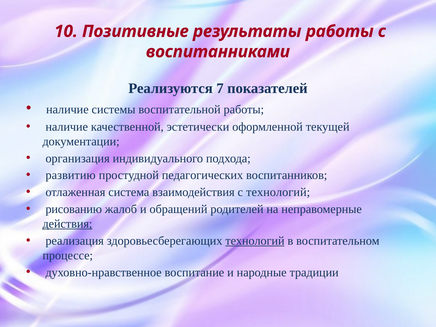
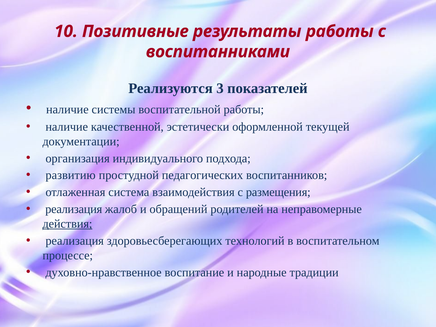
7: 7 -> 3 (220, 88)
с технологий: технологий -> размещения (278, 192)
рисованию: рисованию -> реализация (74, 209)
технологий underline: present -> none (255, 241)
